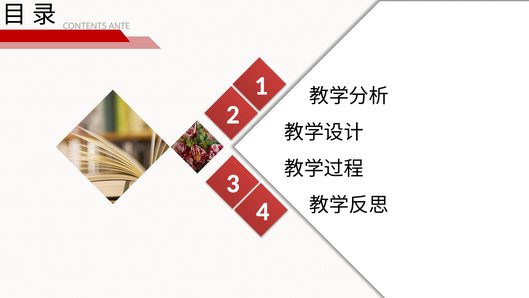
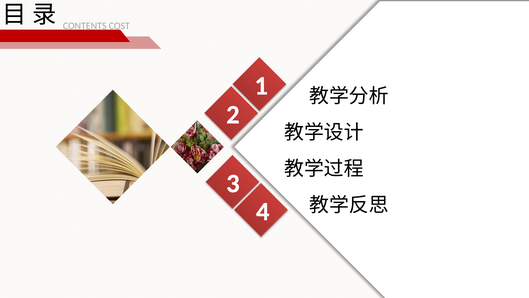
ANTE: ANTE -> COST (119, 26)
